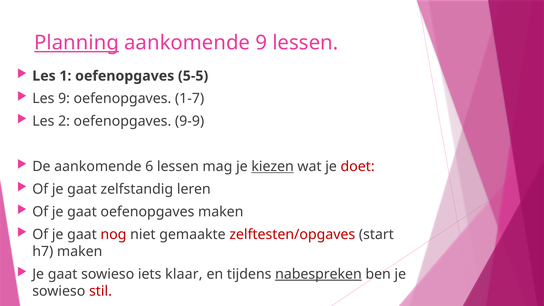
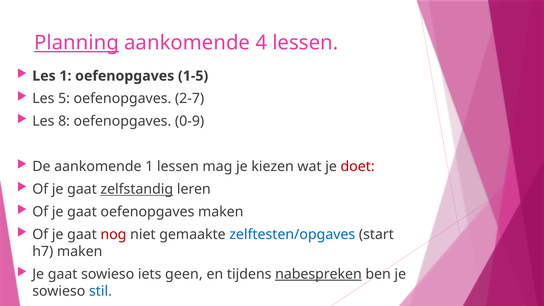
aankomende 9: 9 -> 4 (261, 43)
5-5: 5-5 -> 1-5 (193, 76)
Les 9: 9 -> 5 (64, 99)
1-7: 1-7 -> 2-7 (190, 99)
2: 2 -> 8 (64, 121)
9-9: 9-9 -> 0-9 (190, 121)
aankomende 6: 6 -> 1 (149, 167)
kiezen underline: present -> none (273, 167)
zelfstandig underline: none -> present (137, 189)
zelftesten/opgaves colour: red -> blue (292, 234)
klaar: klaar -> geen (184, 274)
stil colour: red -> blue (101, 291)
